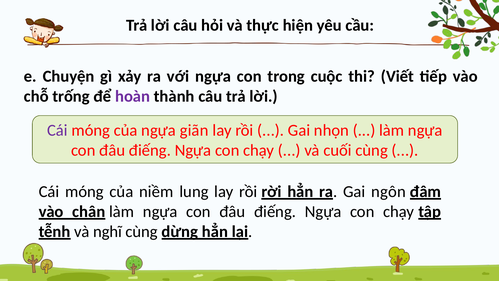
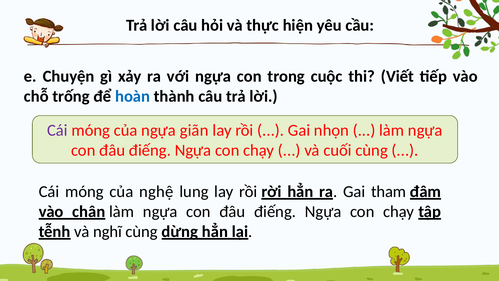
hoàn colour: purple -> blue (133, 96)
niềm: niềm -> nghệ (156, 192)
ngôn: ngôn -> tham (389, 192)
